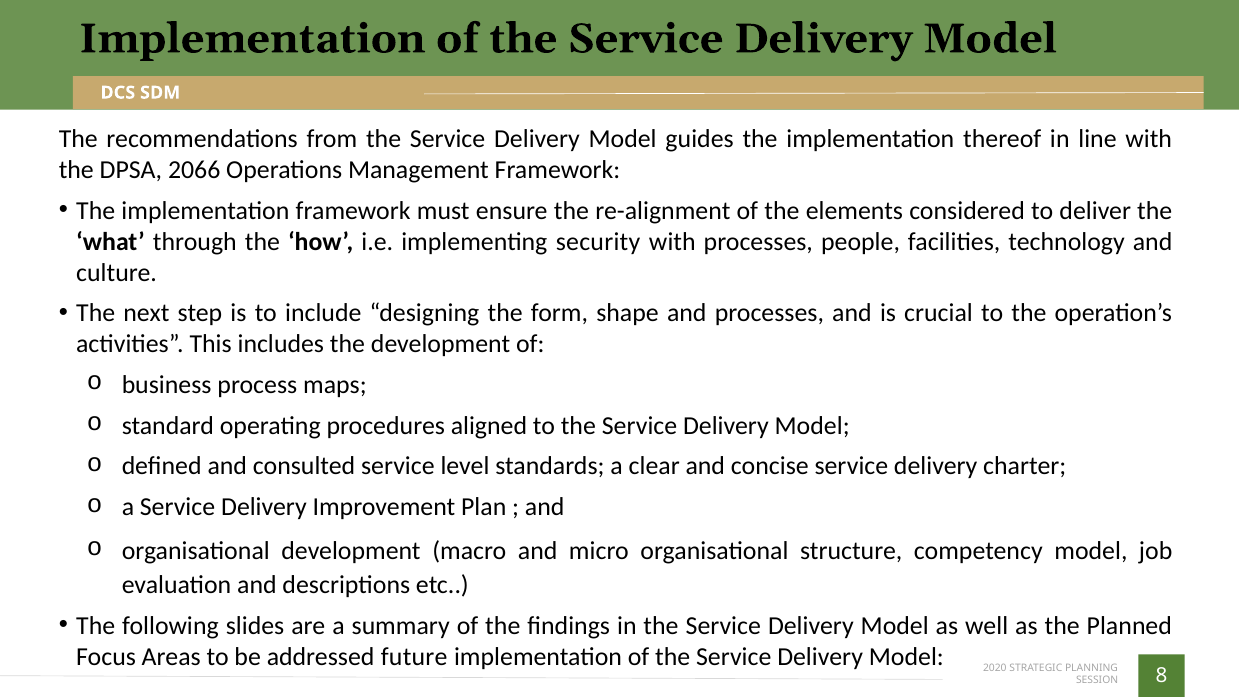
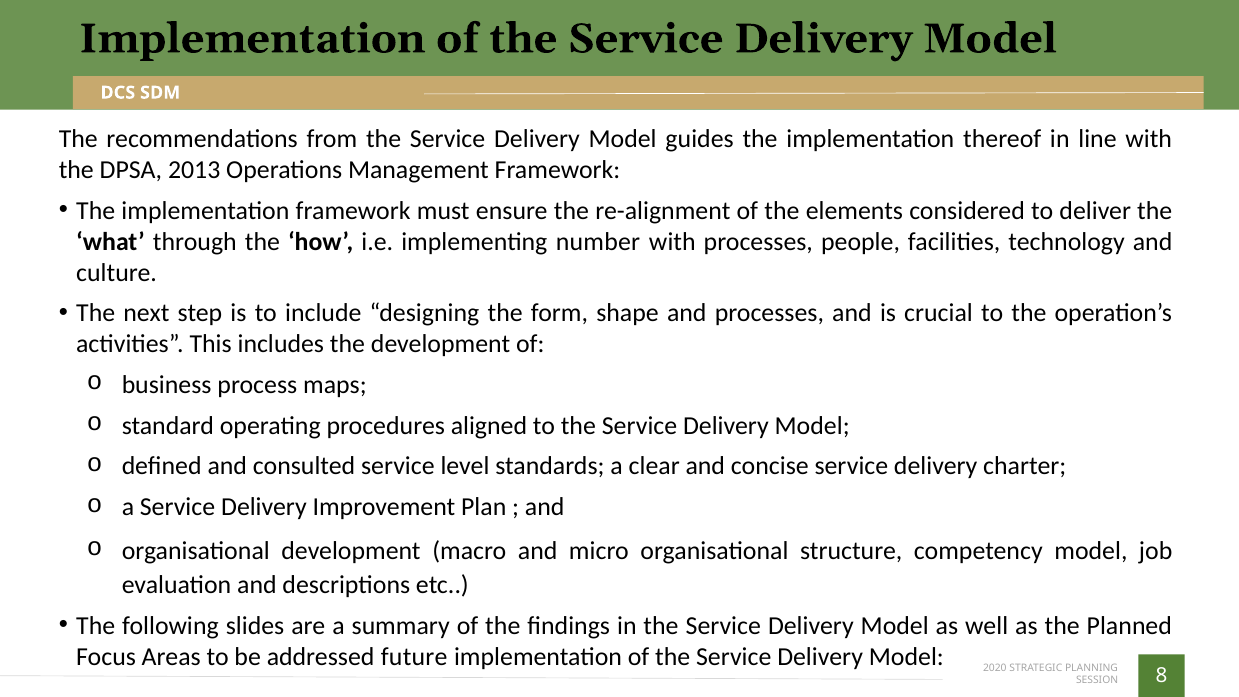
2066: 2066 -> 2013 (194, 170)
security: security -> number (598, 242)
